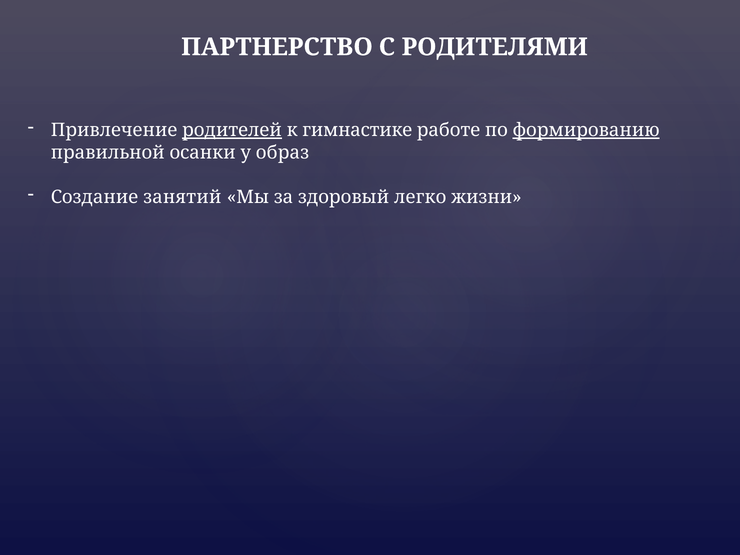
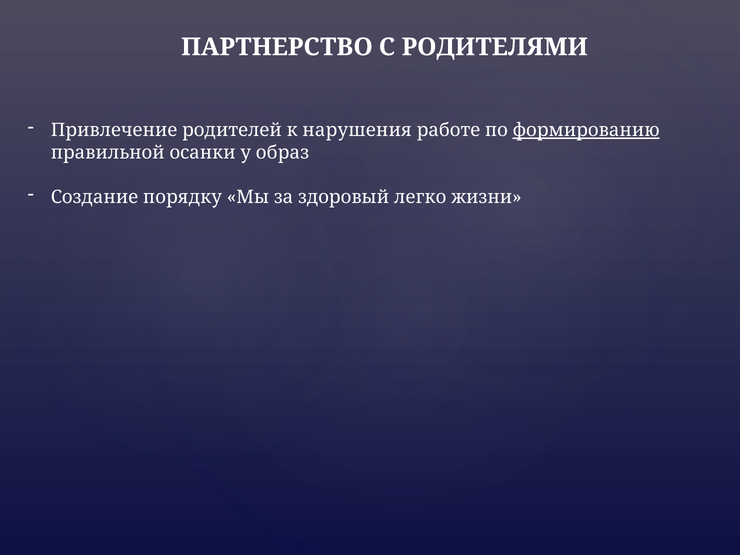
родителей underline: present -> none (232, 130)
гимнастике: гимнастике -> нарушения (357, 130)
занятий: занятий -> порядку (182, 197)
